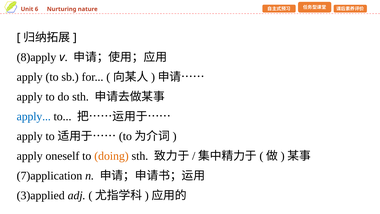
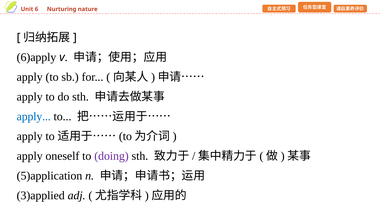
8)apply: 8)apply -> 6)apply (36, 57)
doing colour: orange -> purple (111, 156)
7)application: 7)application -> 5)application (49, 176)
